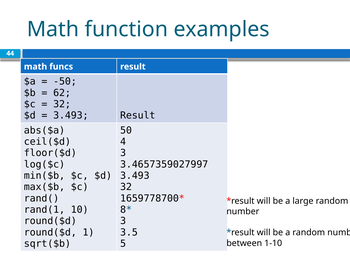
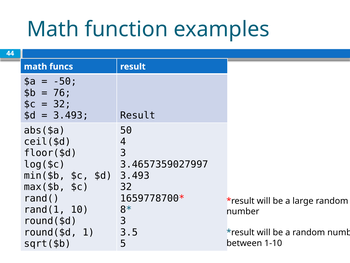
62: 62 -> 76 (62, 93)
